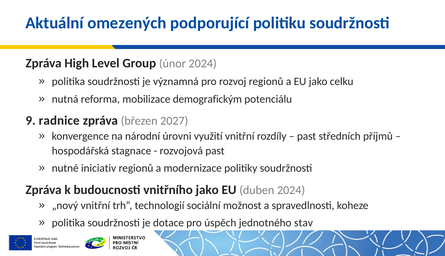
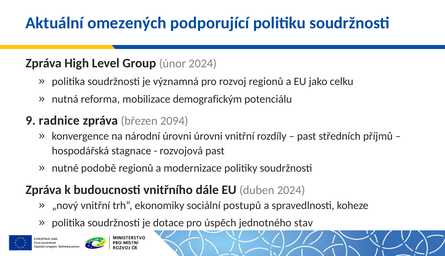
2027: 2027 -> 2094 (174, 121)
úrovni využití: využití -> úrovni (208, 136)
iniciativ: iniciativ -> podobě (99, 168)
vnitřního jako: jako -> dále (207, 190)
technologií: technologií -> ekonomiky (160, 206)
možnost: možnost -> postupů (242, 206)
